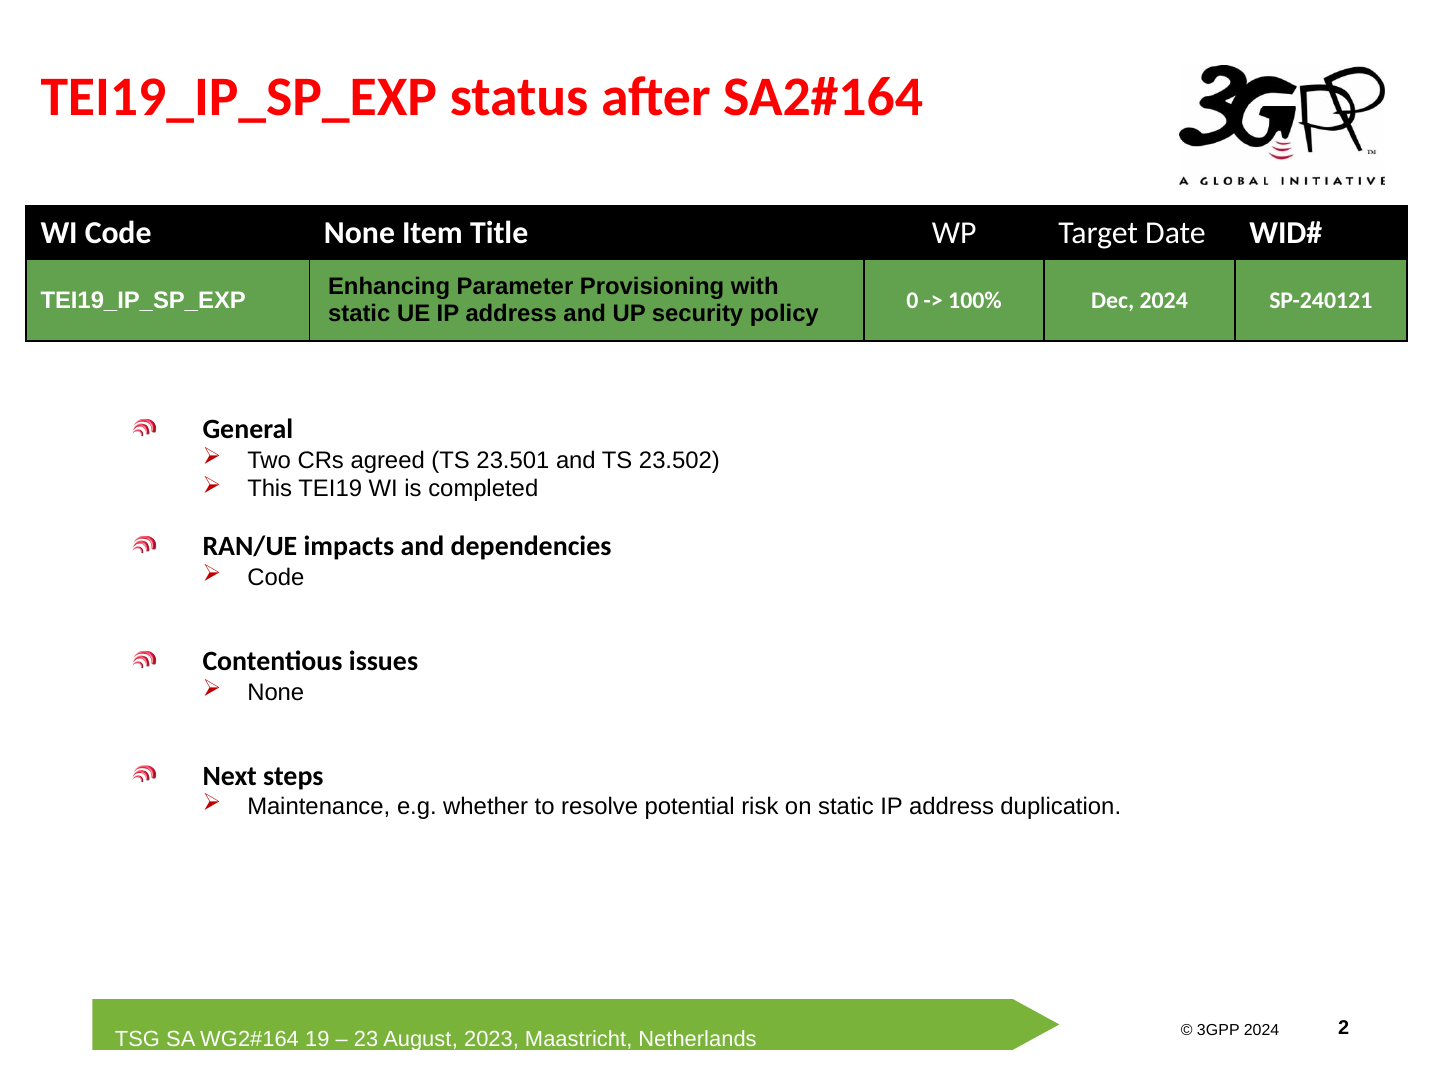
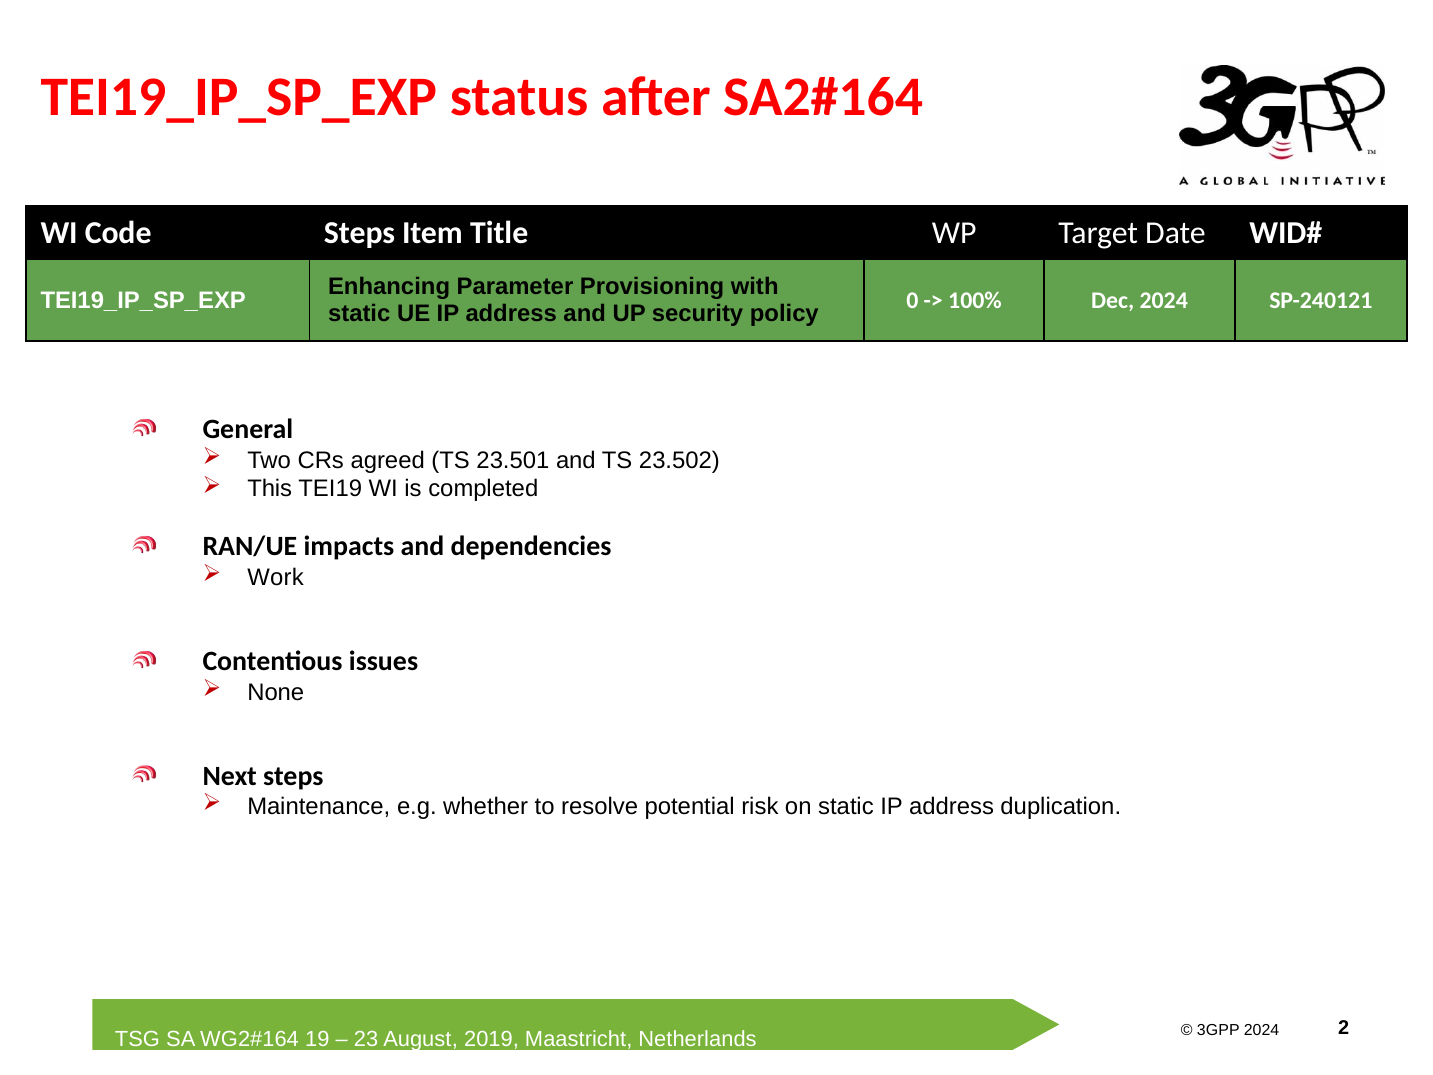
Code None: None -> Steps (360, 233)
Code: Code -> Work (276, 577)
2023: 2023 -> 2019 (491, 1039)
